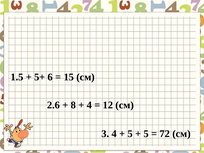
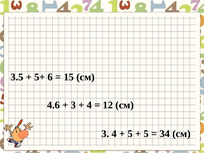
1.5: 1.5 -> 3.5 (17, 77)
2.6: 2.6 -> 4.6 (53, 105)
8: 8 -> 3 (73, 105)
72: 72 -> 34 (165, 134)
